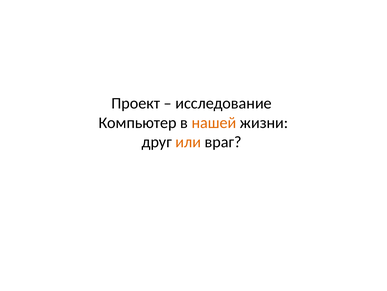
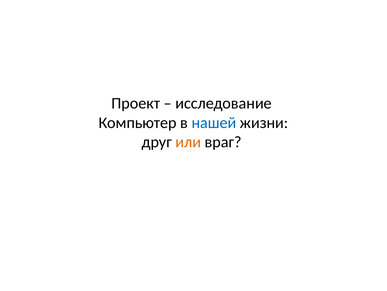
нашей colour: orange -> blue (214, 122)
